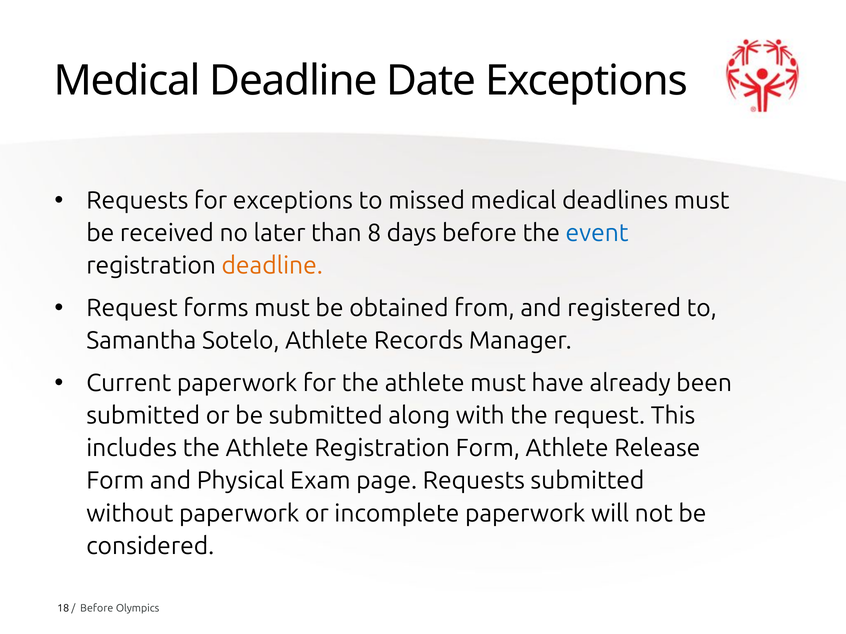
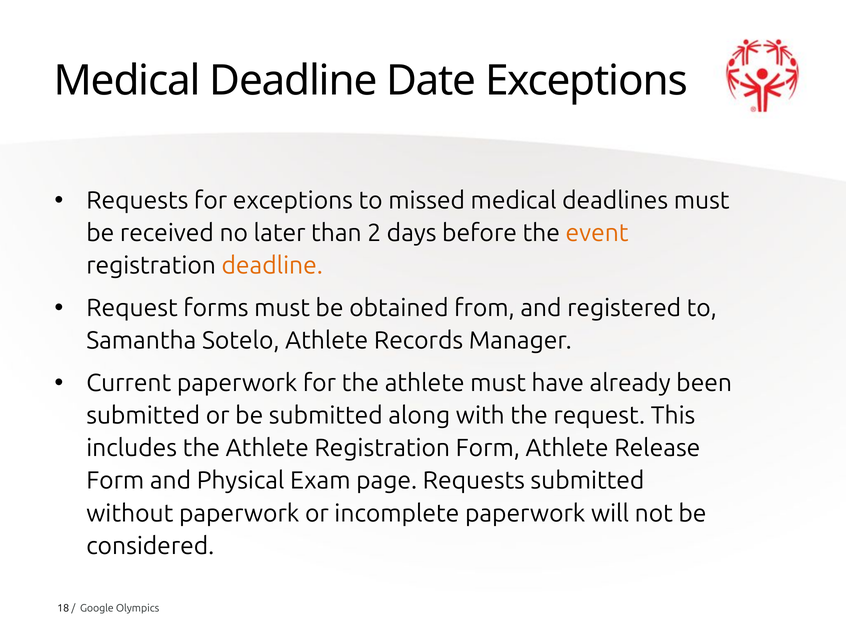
8: 8 -> 2 (374, 233)
event colour: blue -> orange (597, 233)
Before: Before -> Google (97, 609)
